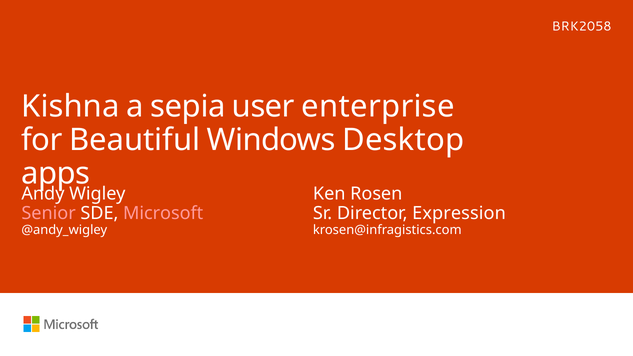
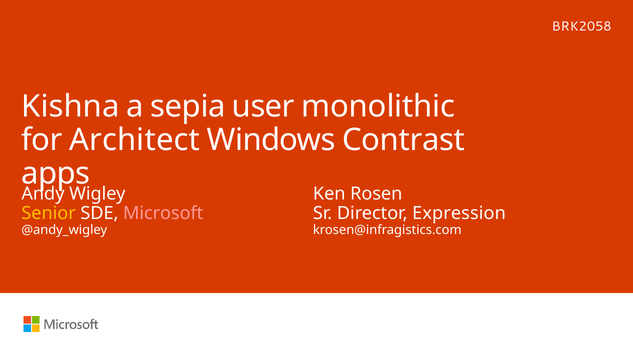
enterprise: enterprise -> monolithic (378, 107)
Beautiful: Beautiful -> Architect (135, 140)
Desktop: Desktop -> Contrast (404, 140)
Senior colour: pink -> yellow (49, 213)
